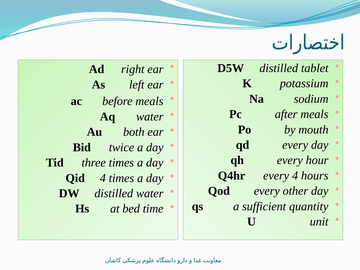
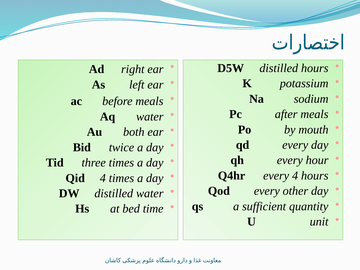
distilled tablet: tablet -> hours (315, 68)
